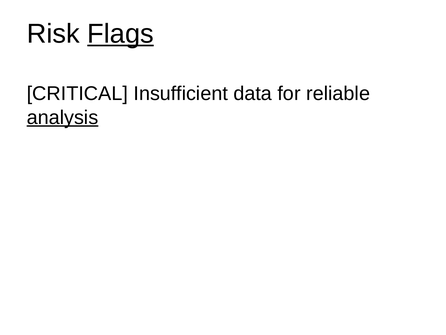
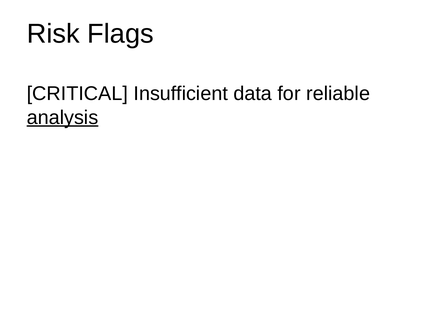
Flags underline: present -> none (121, 34)
